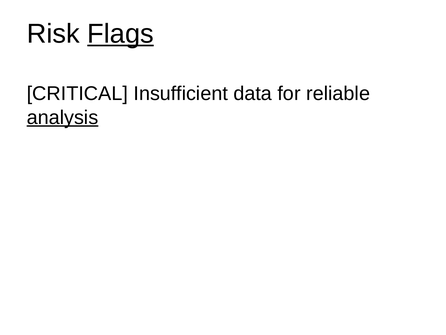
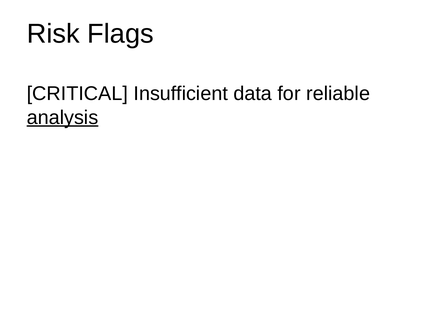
Flags underline: present -> none (121, 34)
